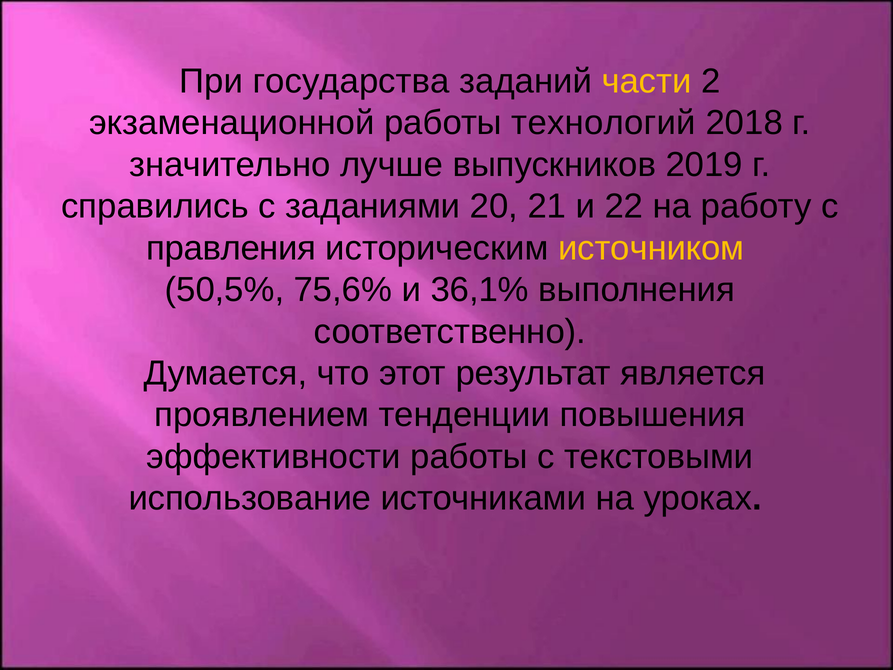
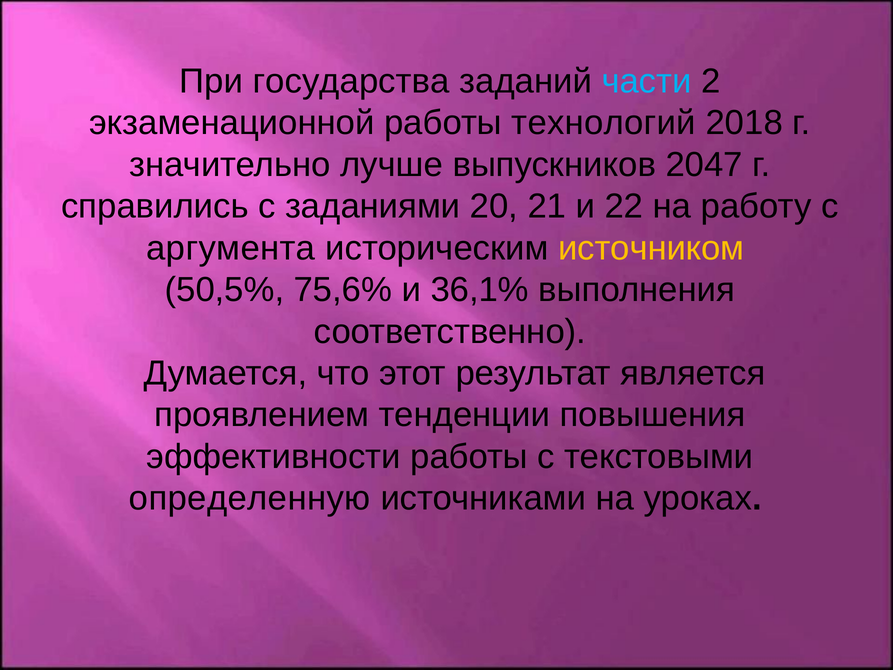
части colour: yellow -> light blue (647, 81)
2019: 2019 -> 2047 (704, 165)
правления: правления -> аргумента (231, 248)
использование: использование -> определенную (250, 498)
